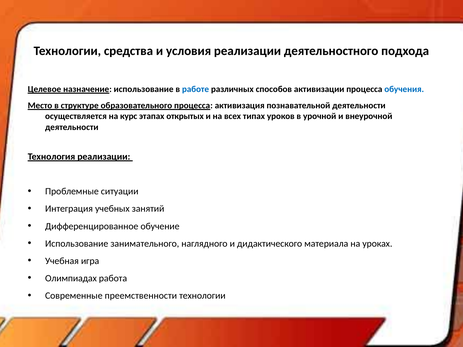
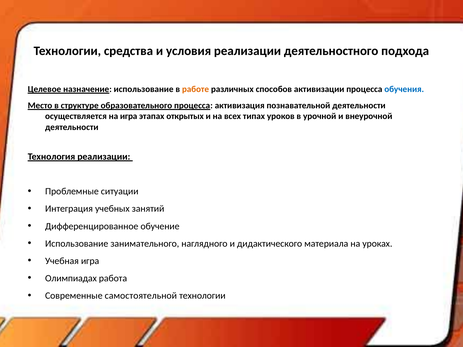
работе colour: blue -> orange (195, 89)
на курс: курс -> игра (129, 116)
преемственности: преемственности -> самостоятельной (141, 296)
